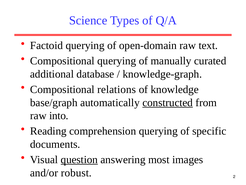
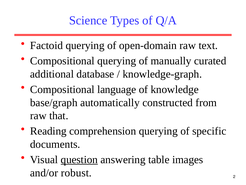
relations: relations -> language (117, 89)
constructed underline: present -> none (168, 102)
into: into -> that (59, 115)
most: most -> table (159, 159)
